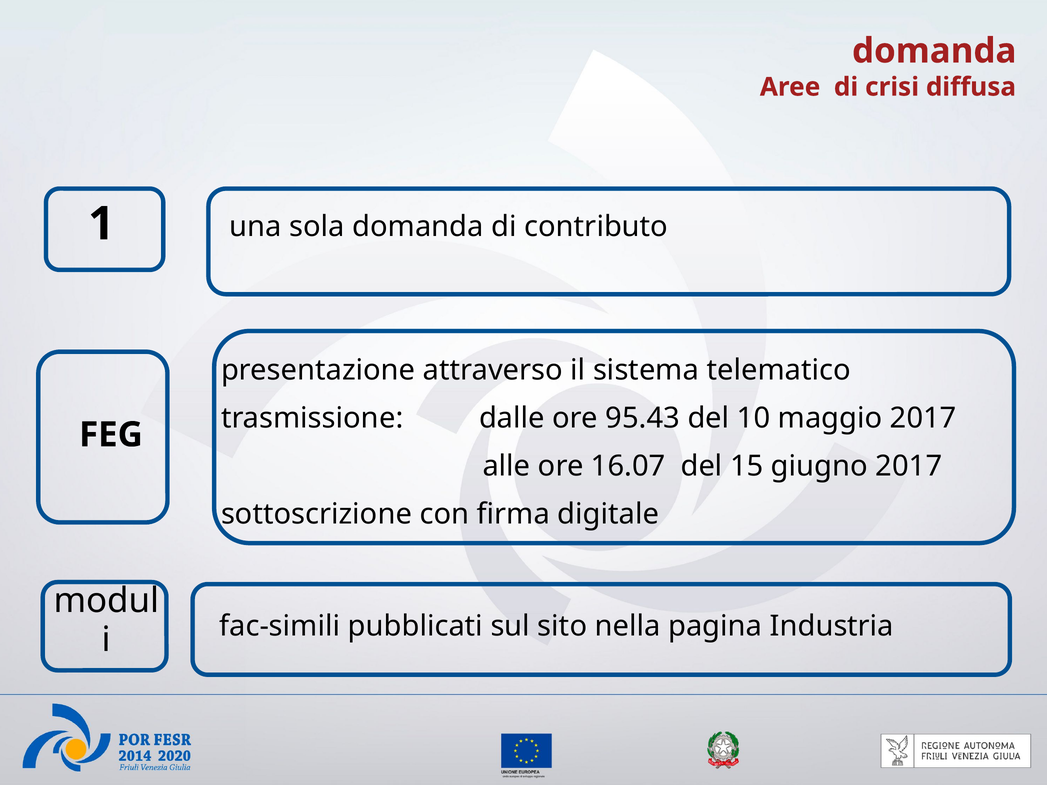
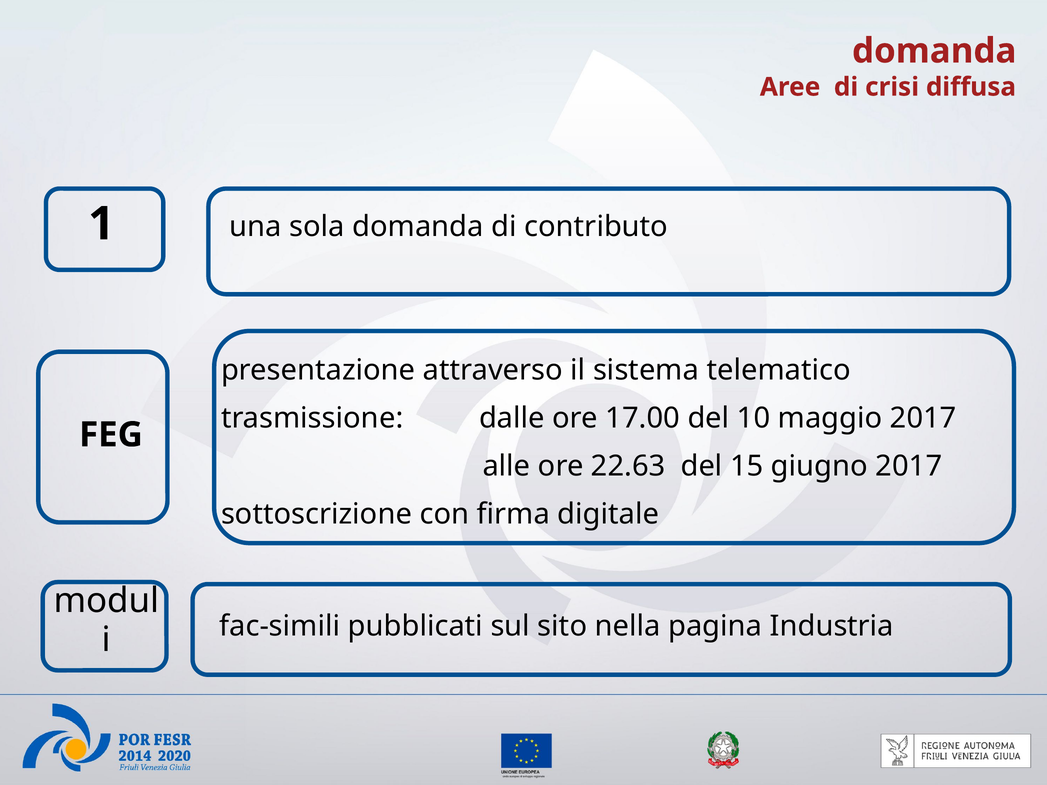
95.43: 95.43 -> 17.00 (643, 418)
16.07: 16.07 -> 22.63 (628, 466)
